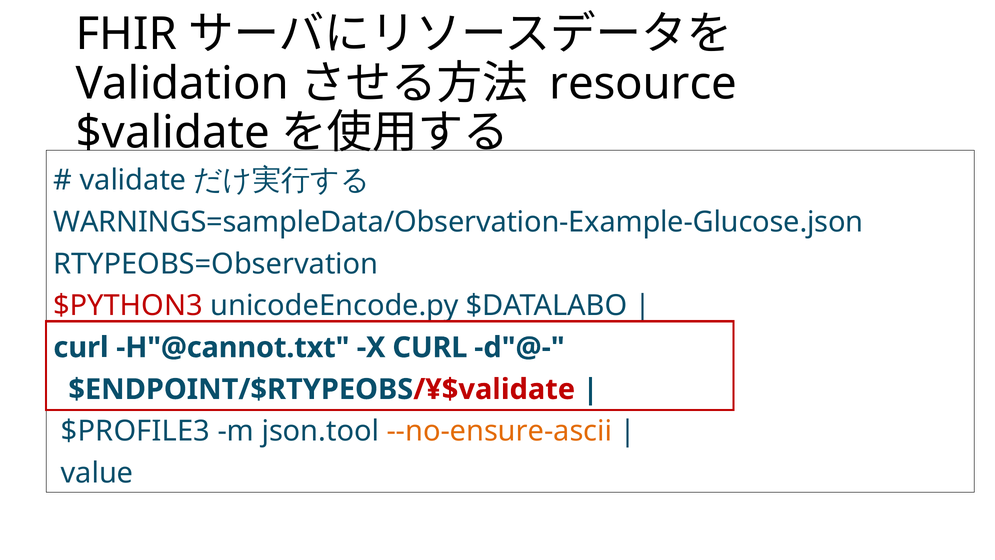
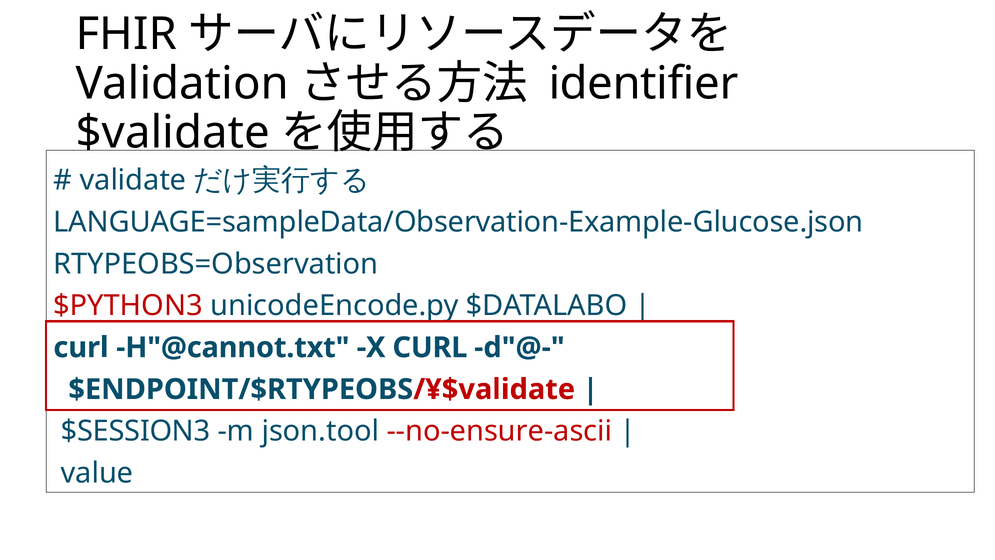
resource: resource -> identifier (643, 84)
WARNINGS=sampleData/Observation-Example-Glucose.json: WARNINGS=sampleData/Observation-Example-Glucose.json -> LANGUAGE=sampleData/Observation-Example-Glucose.json (458, 222)
$PROFILE3: $PROFILE3 -> $SESSION3 (136, 431)
--no-ensure-ascii colour: orange -> red (499, 431)
